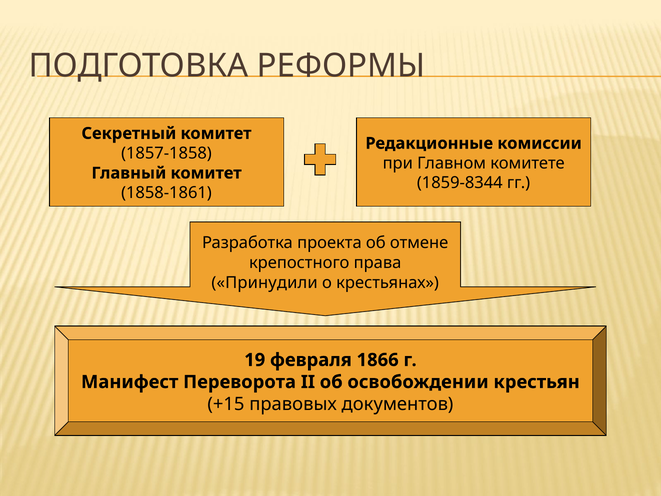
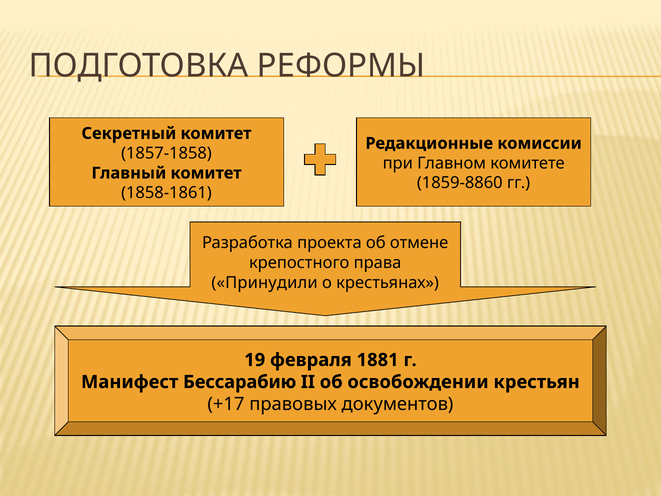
1859-8344: 1859-8344 -> 1859-8860 (460, 183)
1866: 1866 -> 1881 (378, 360)
Переворота: Переворота -> Бессарабию (240, 382)
+15: +15 -> +17 (226, 404)
